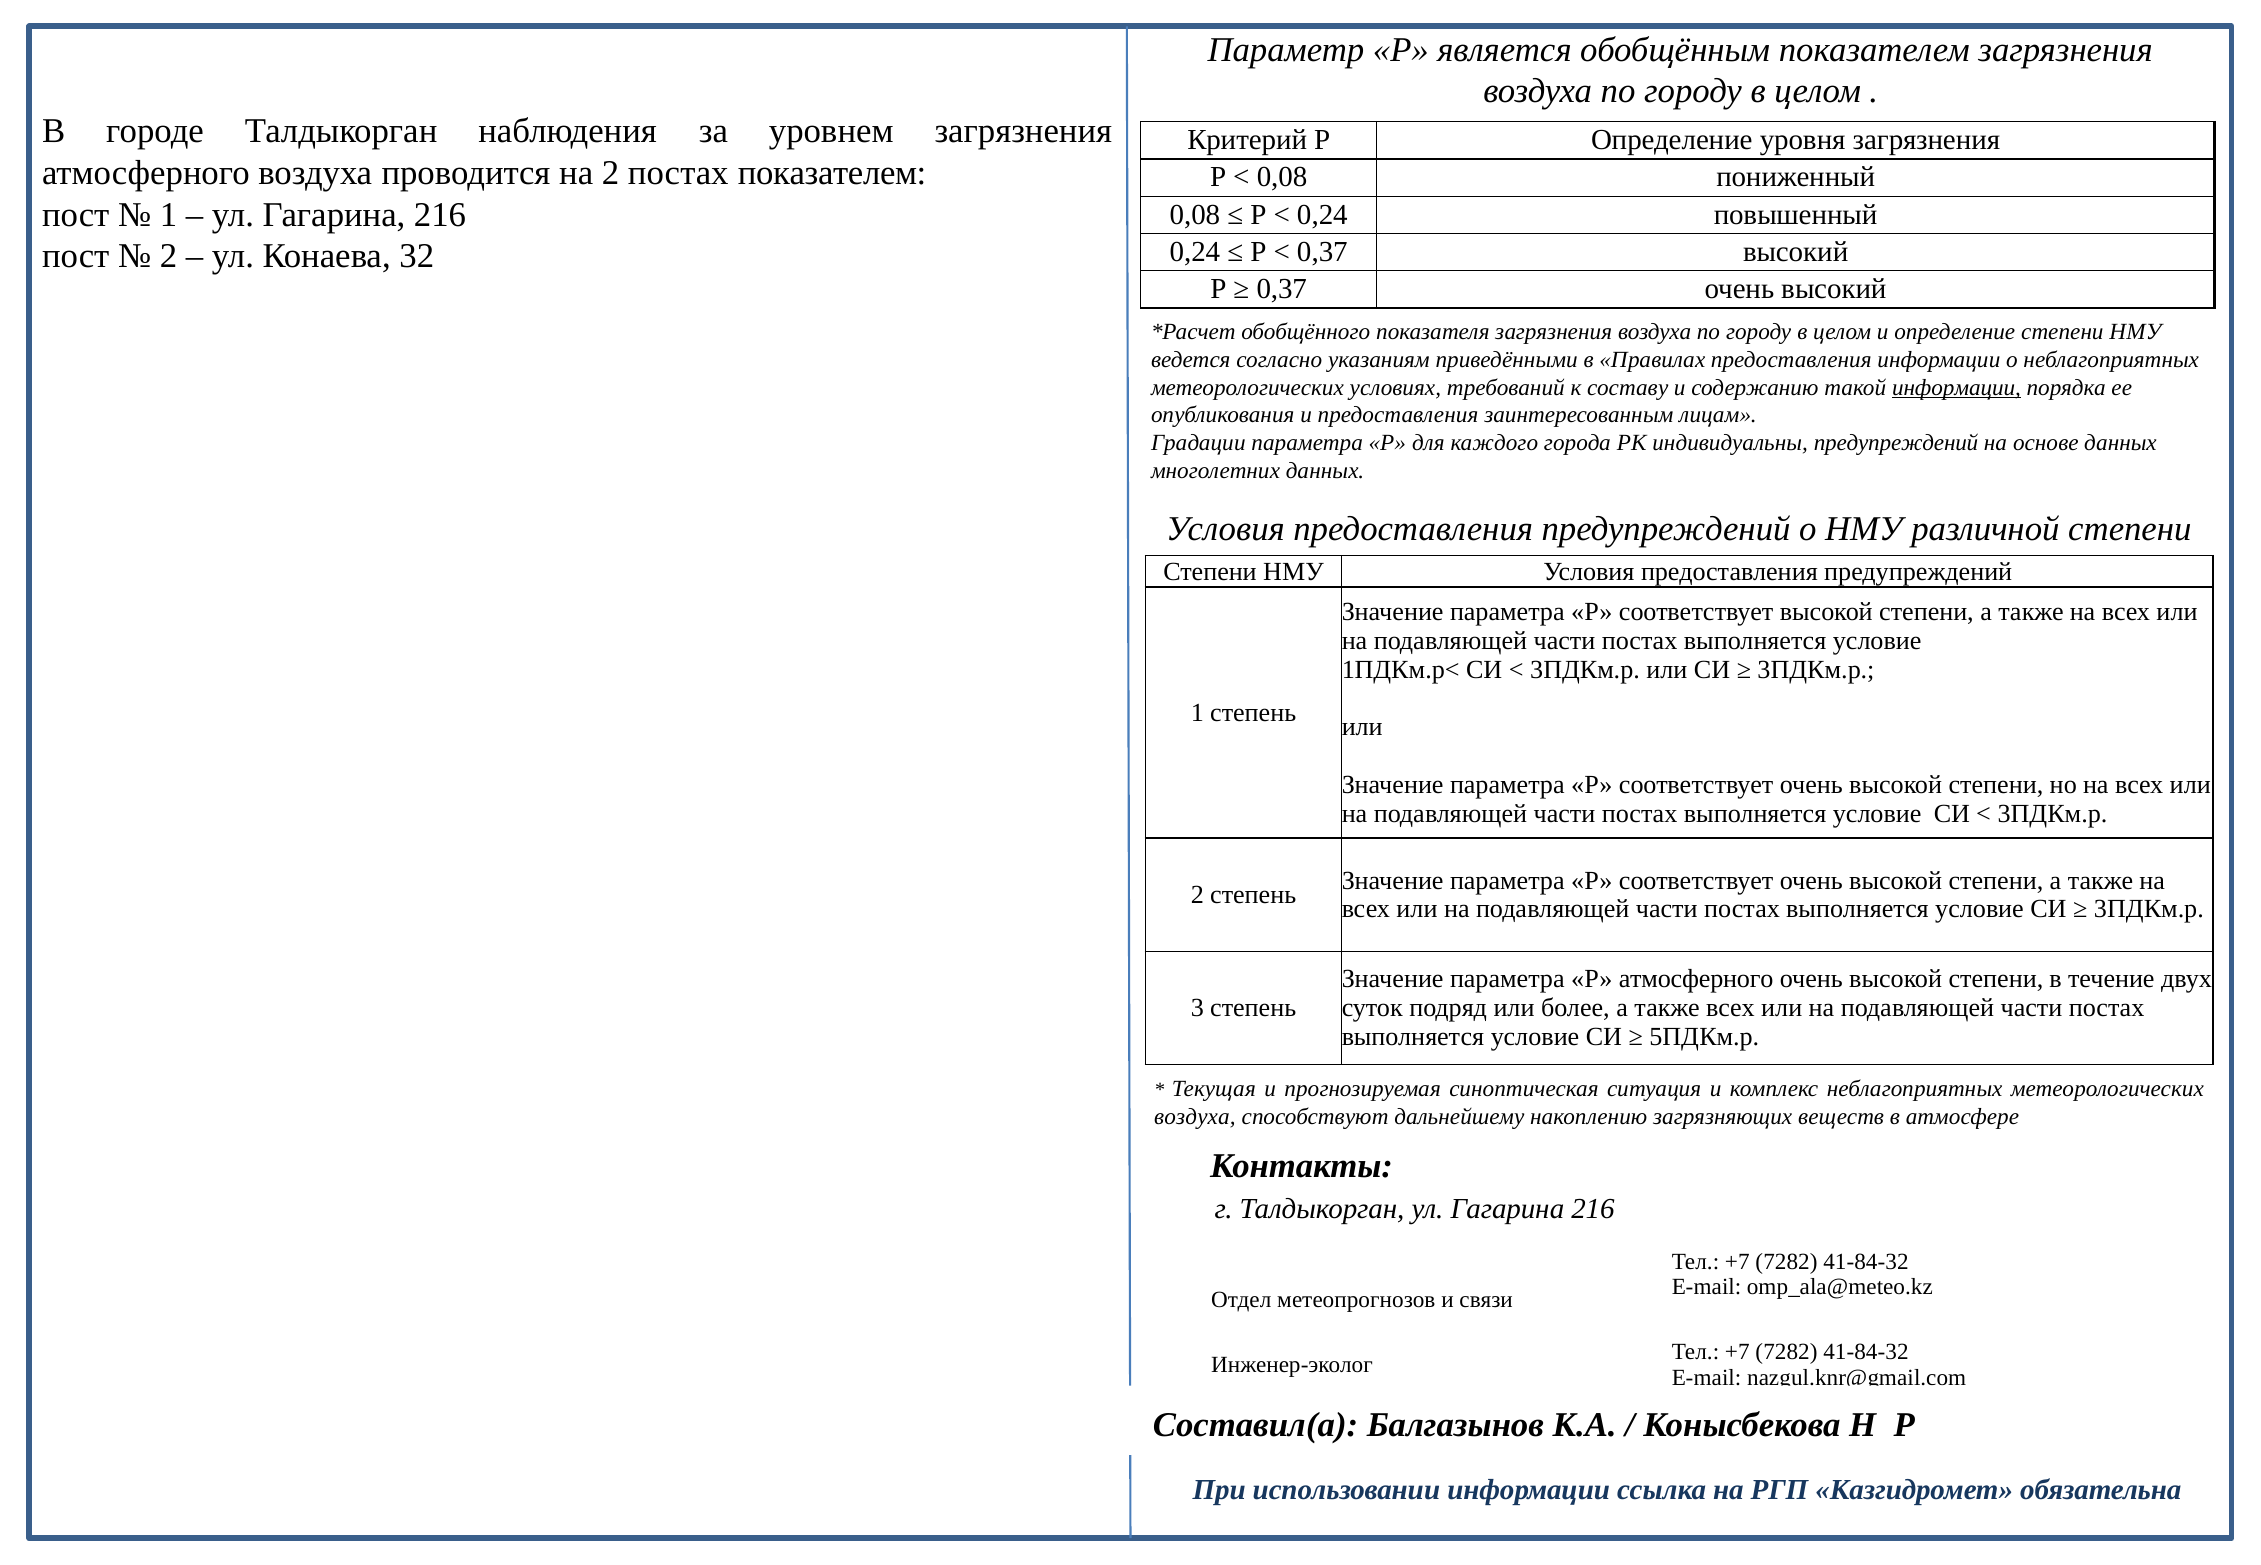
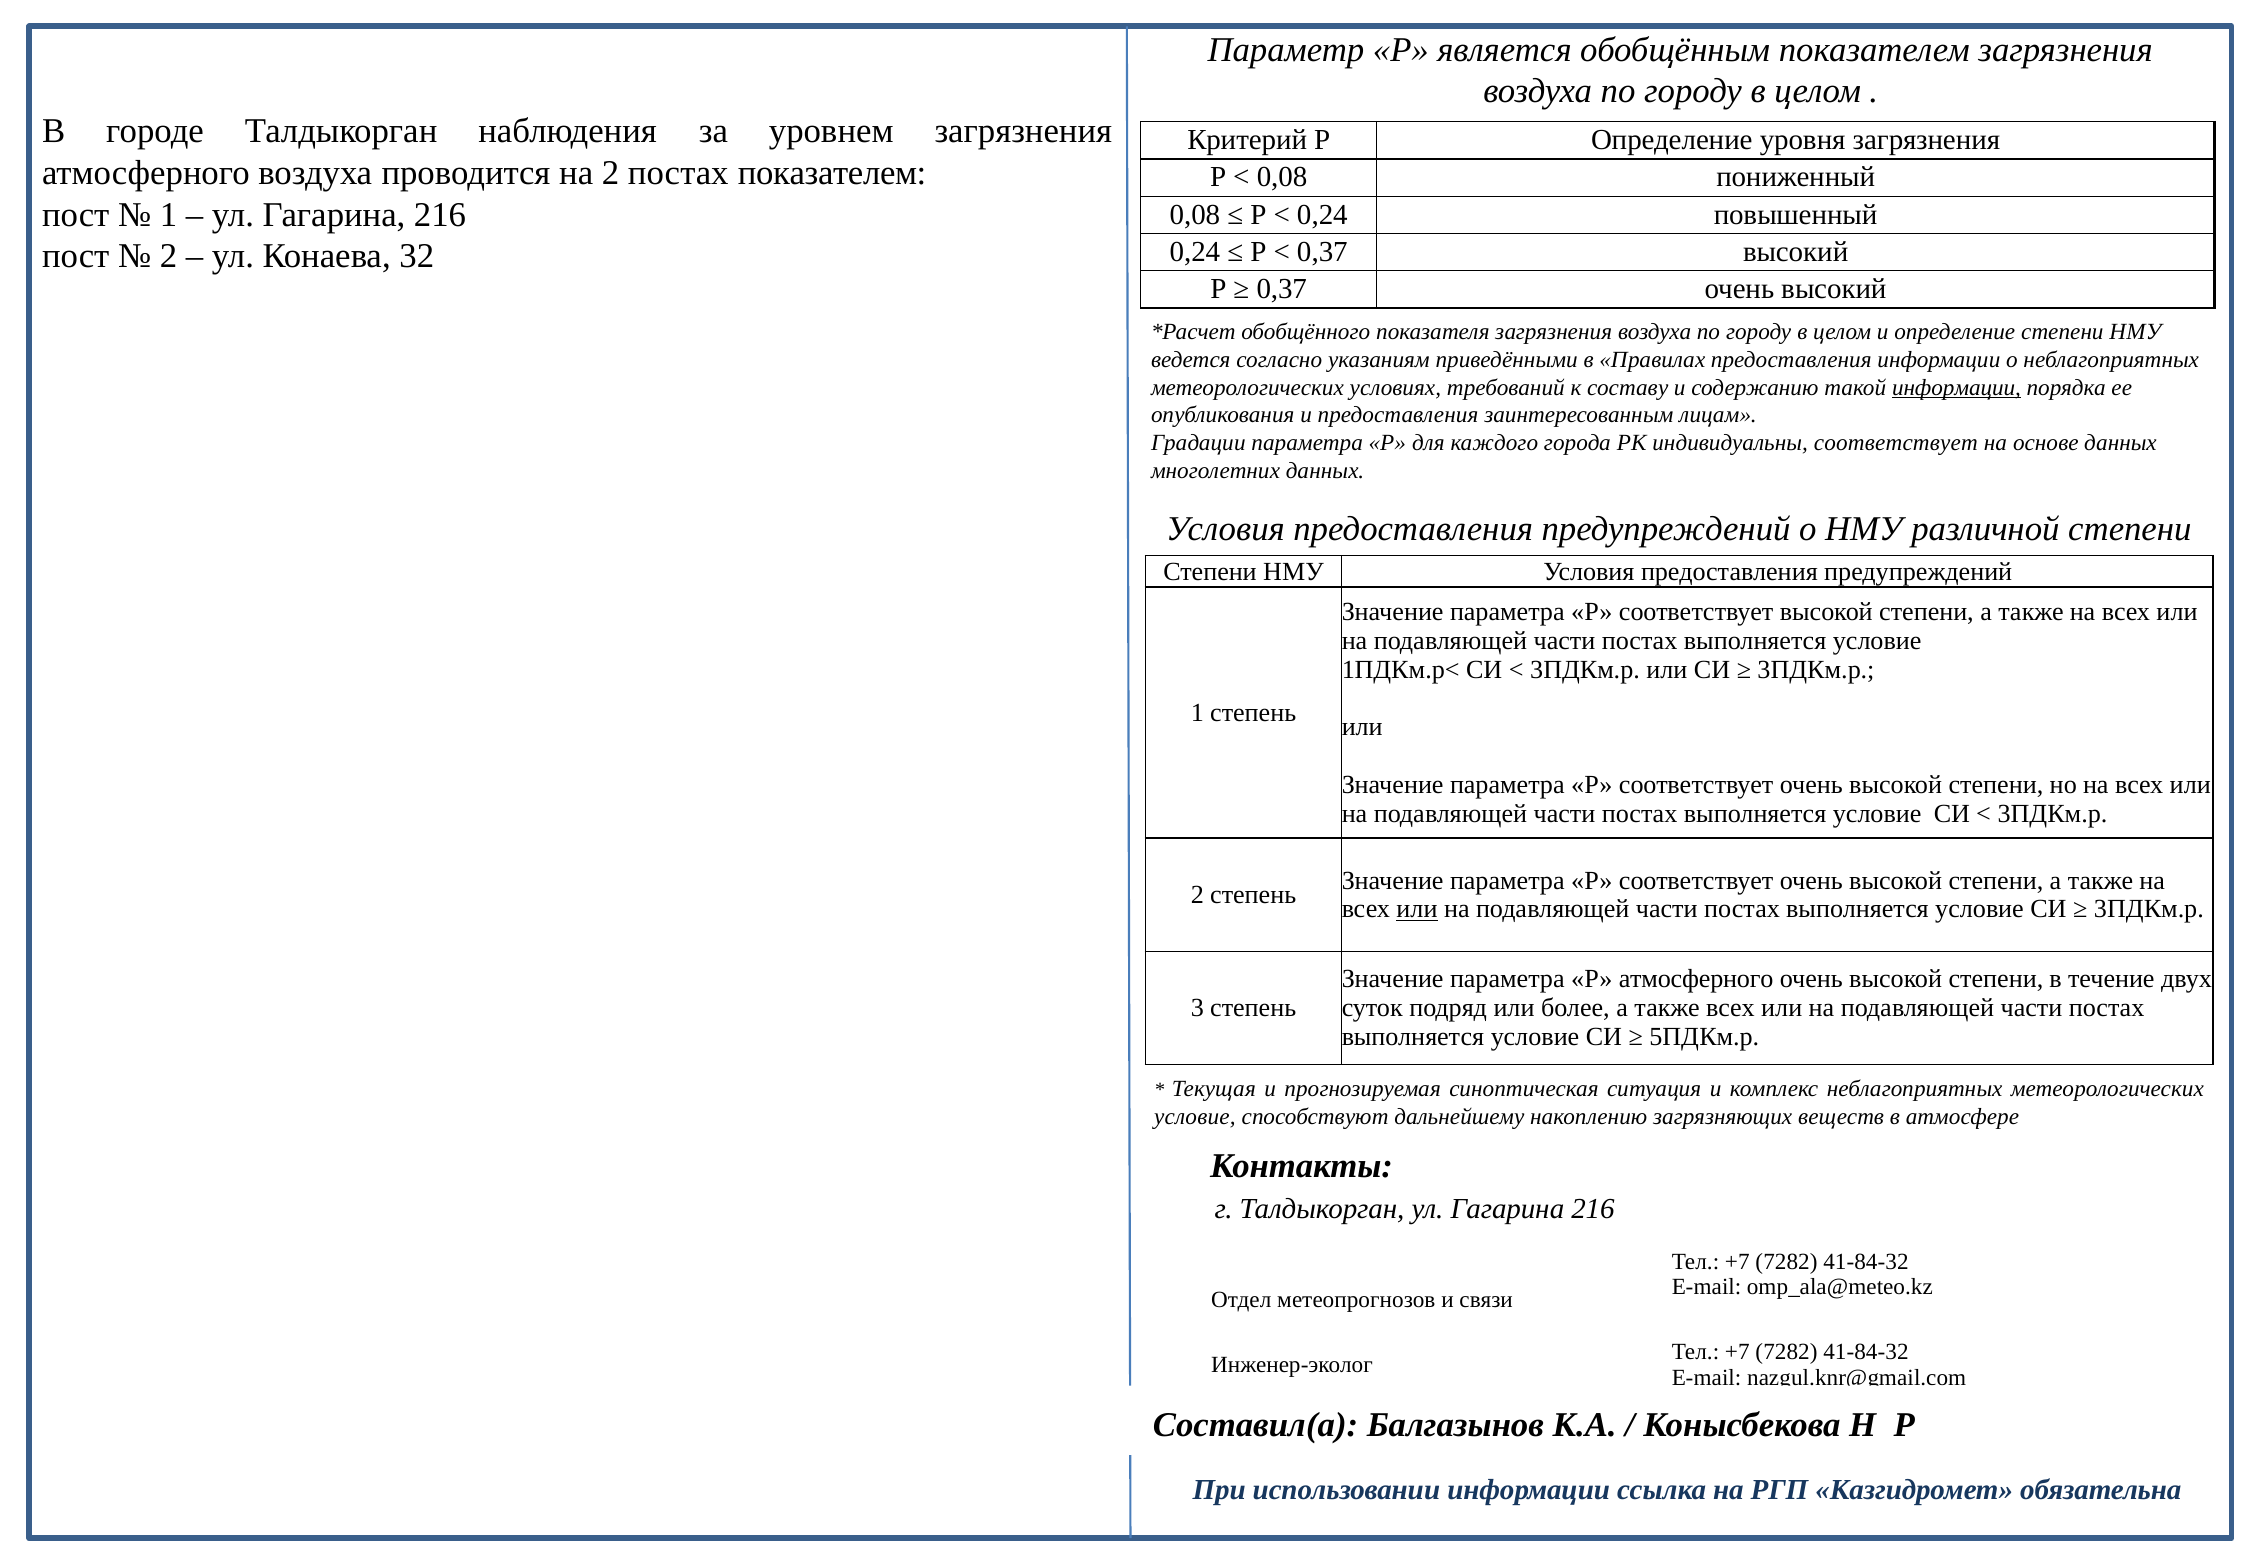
индивидуальны предупреждений: предупреждений -> соответствует (1896, 443)
или underline: none -> present (1417, 910)
воздуха: воздуха -> условие (1195, 1117)
